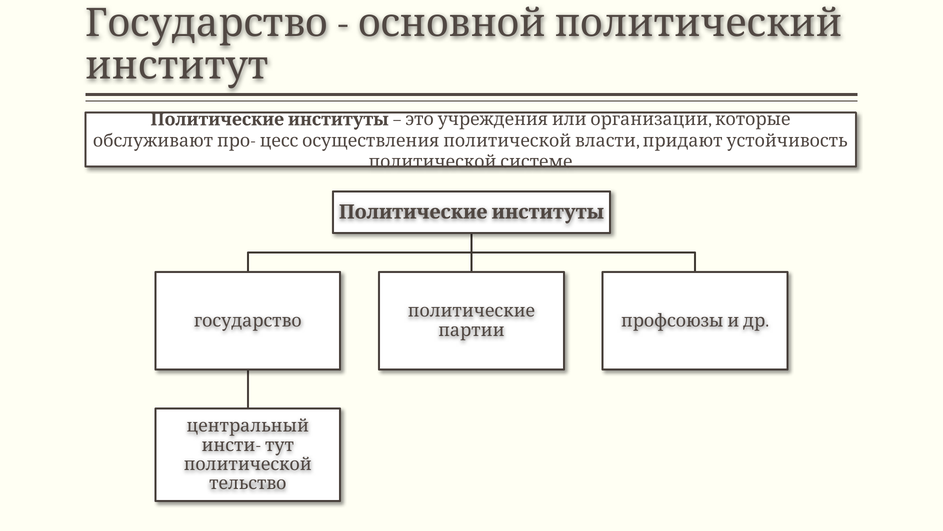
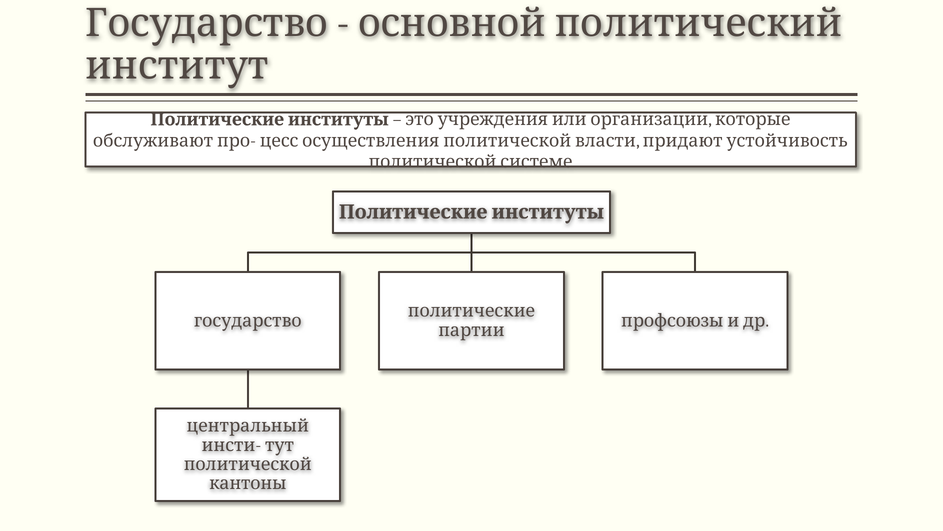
тельство: тельство -> кантоны (248, 483)
